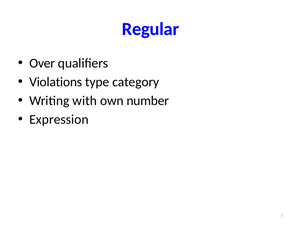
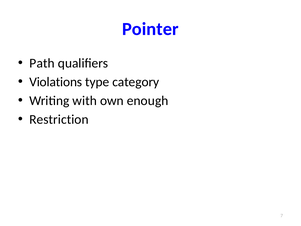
Regular: Regular -> Pointer (150, 29)
Over: Over -> Path (42, 63)
number: number -> enough (148, 101)
Expression: Expression -> Restriction (59, 119)
